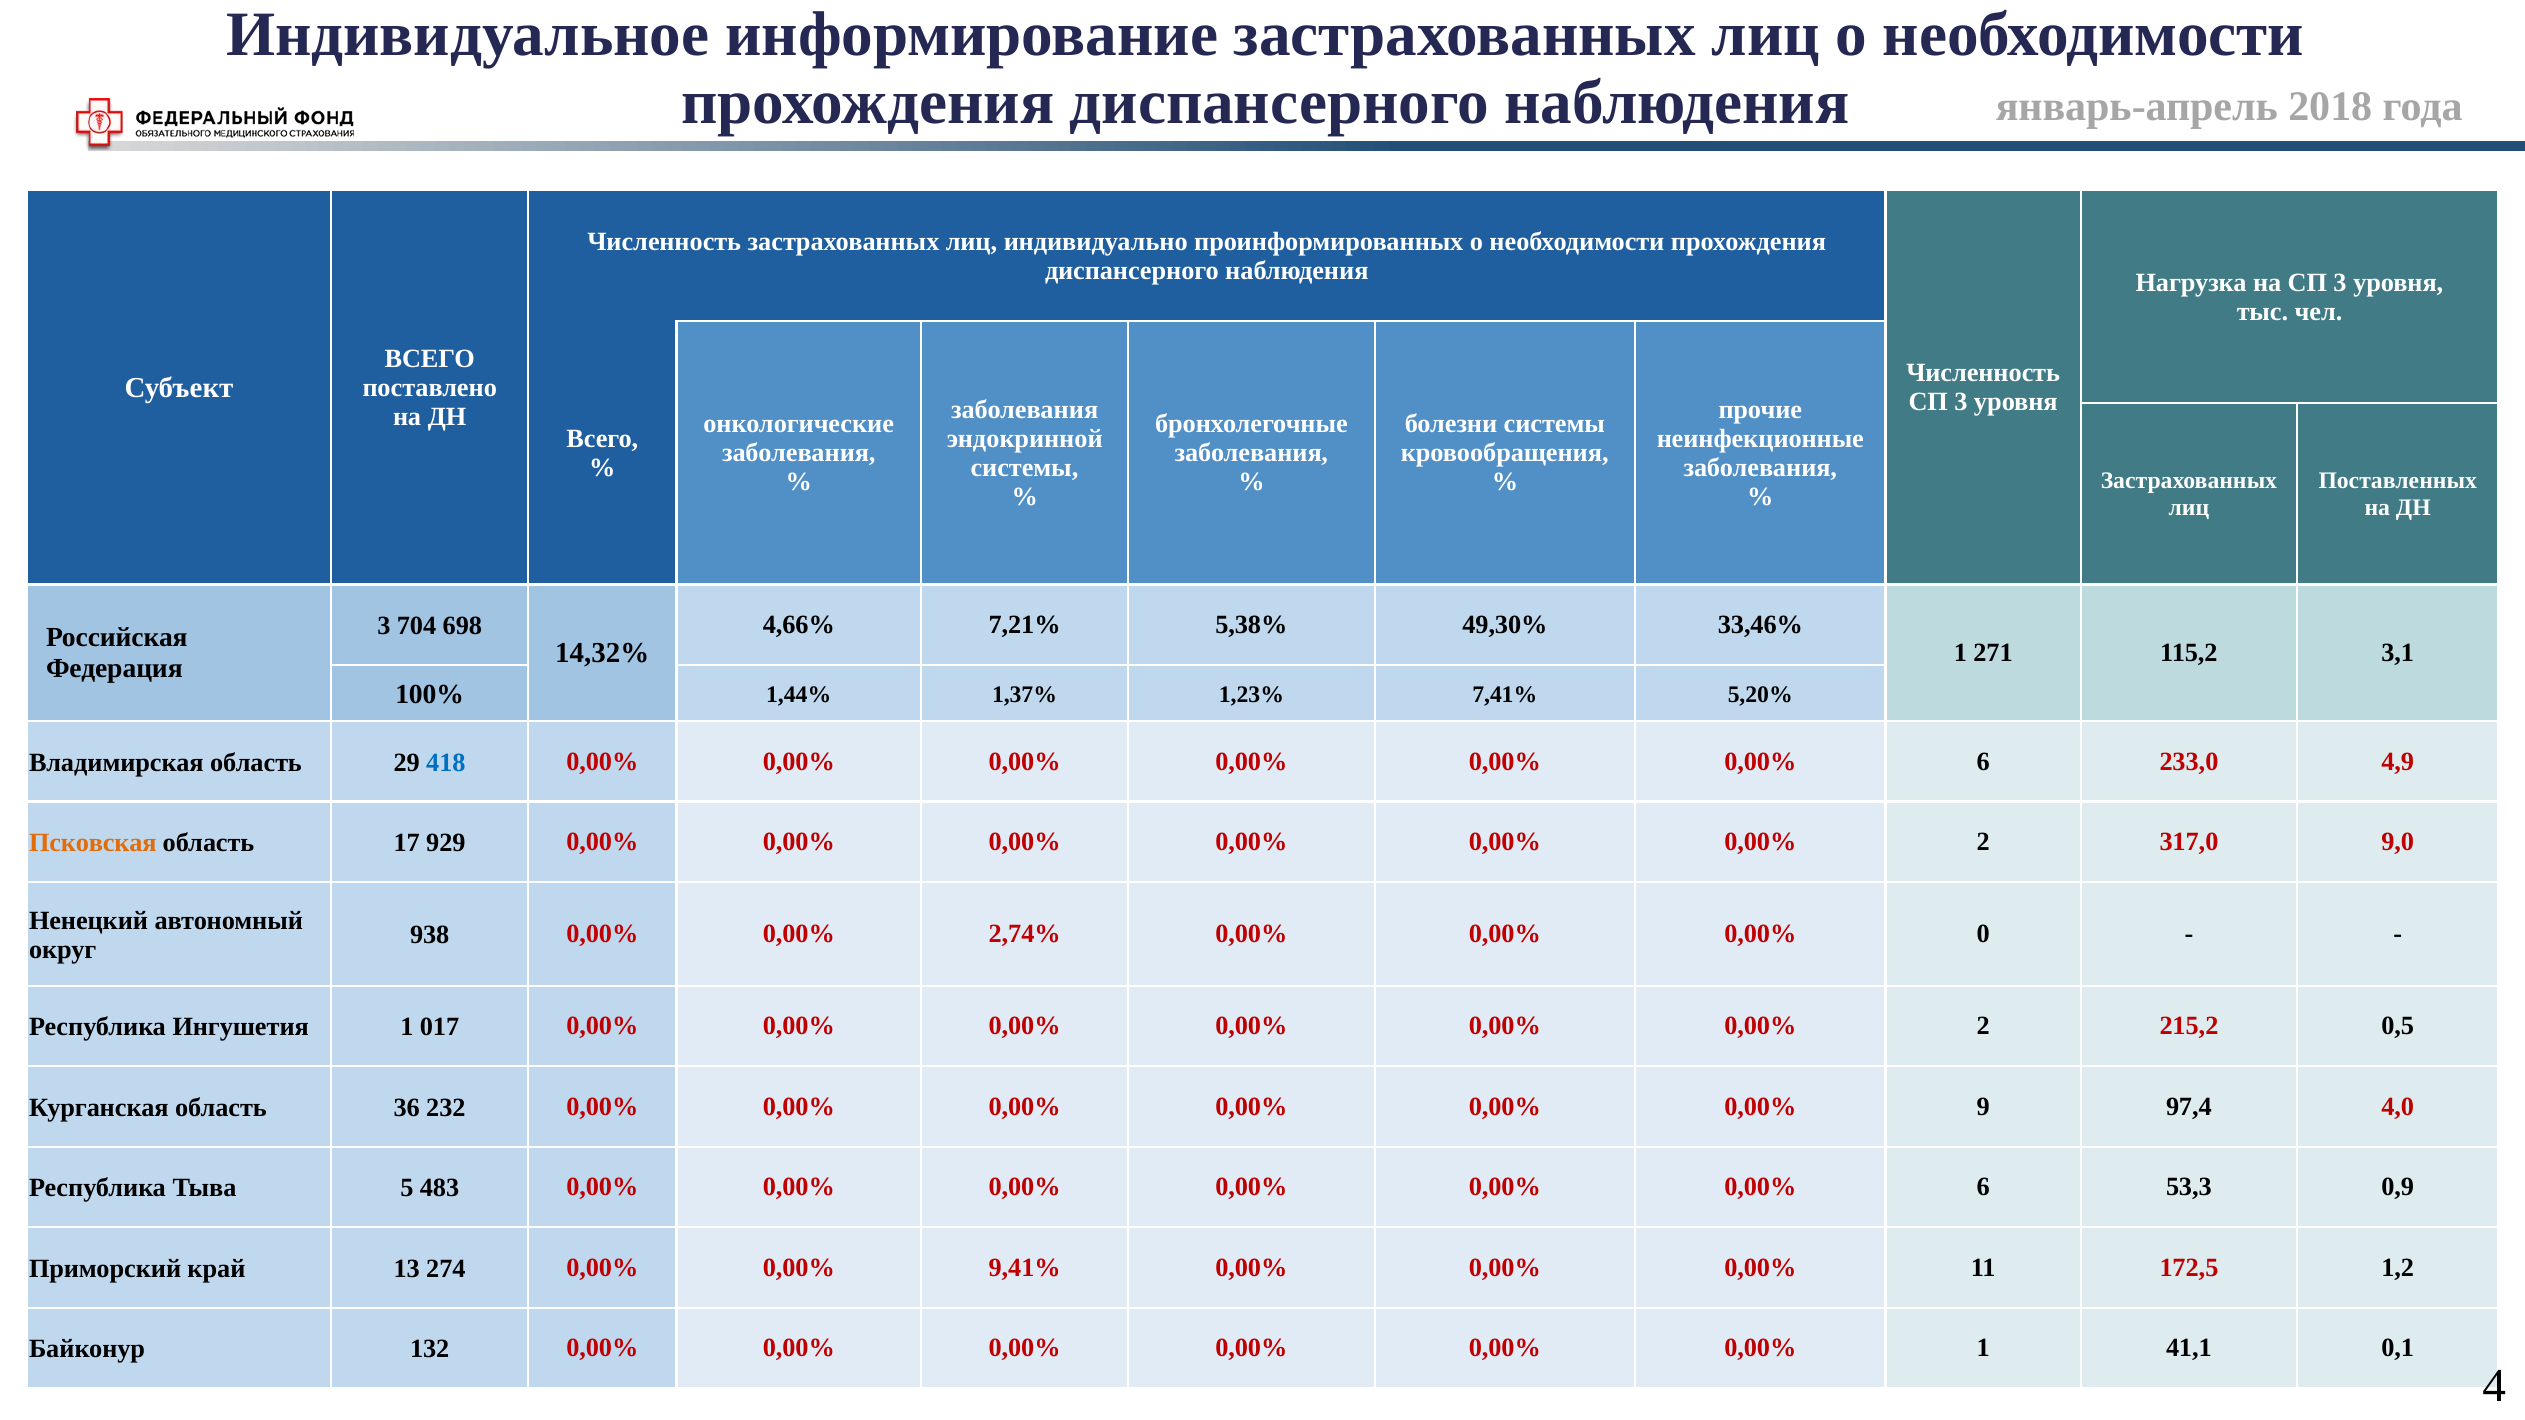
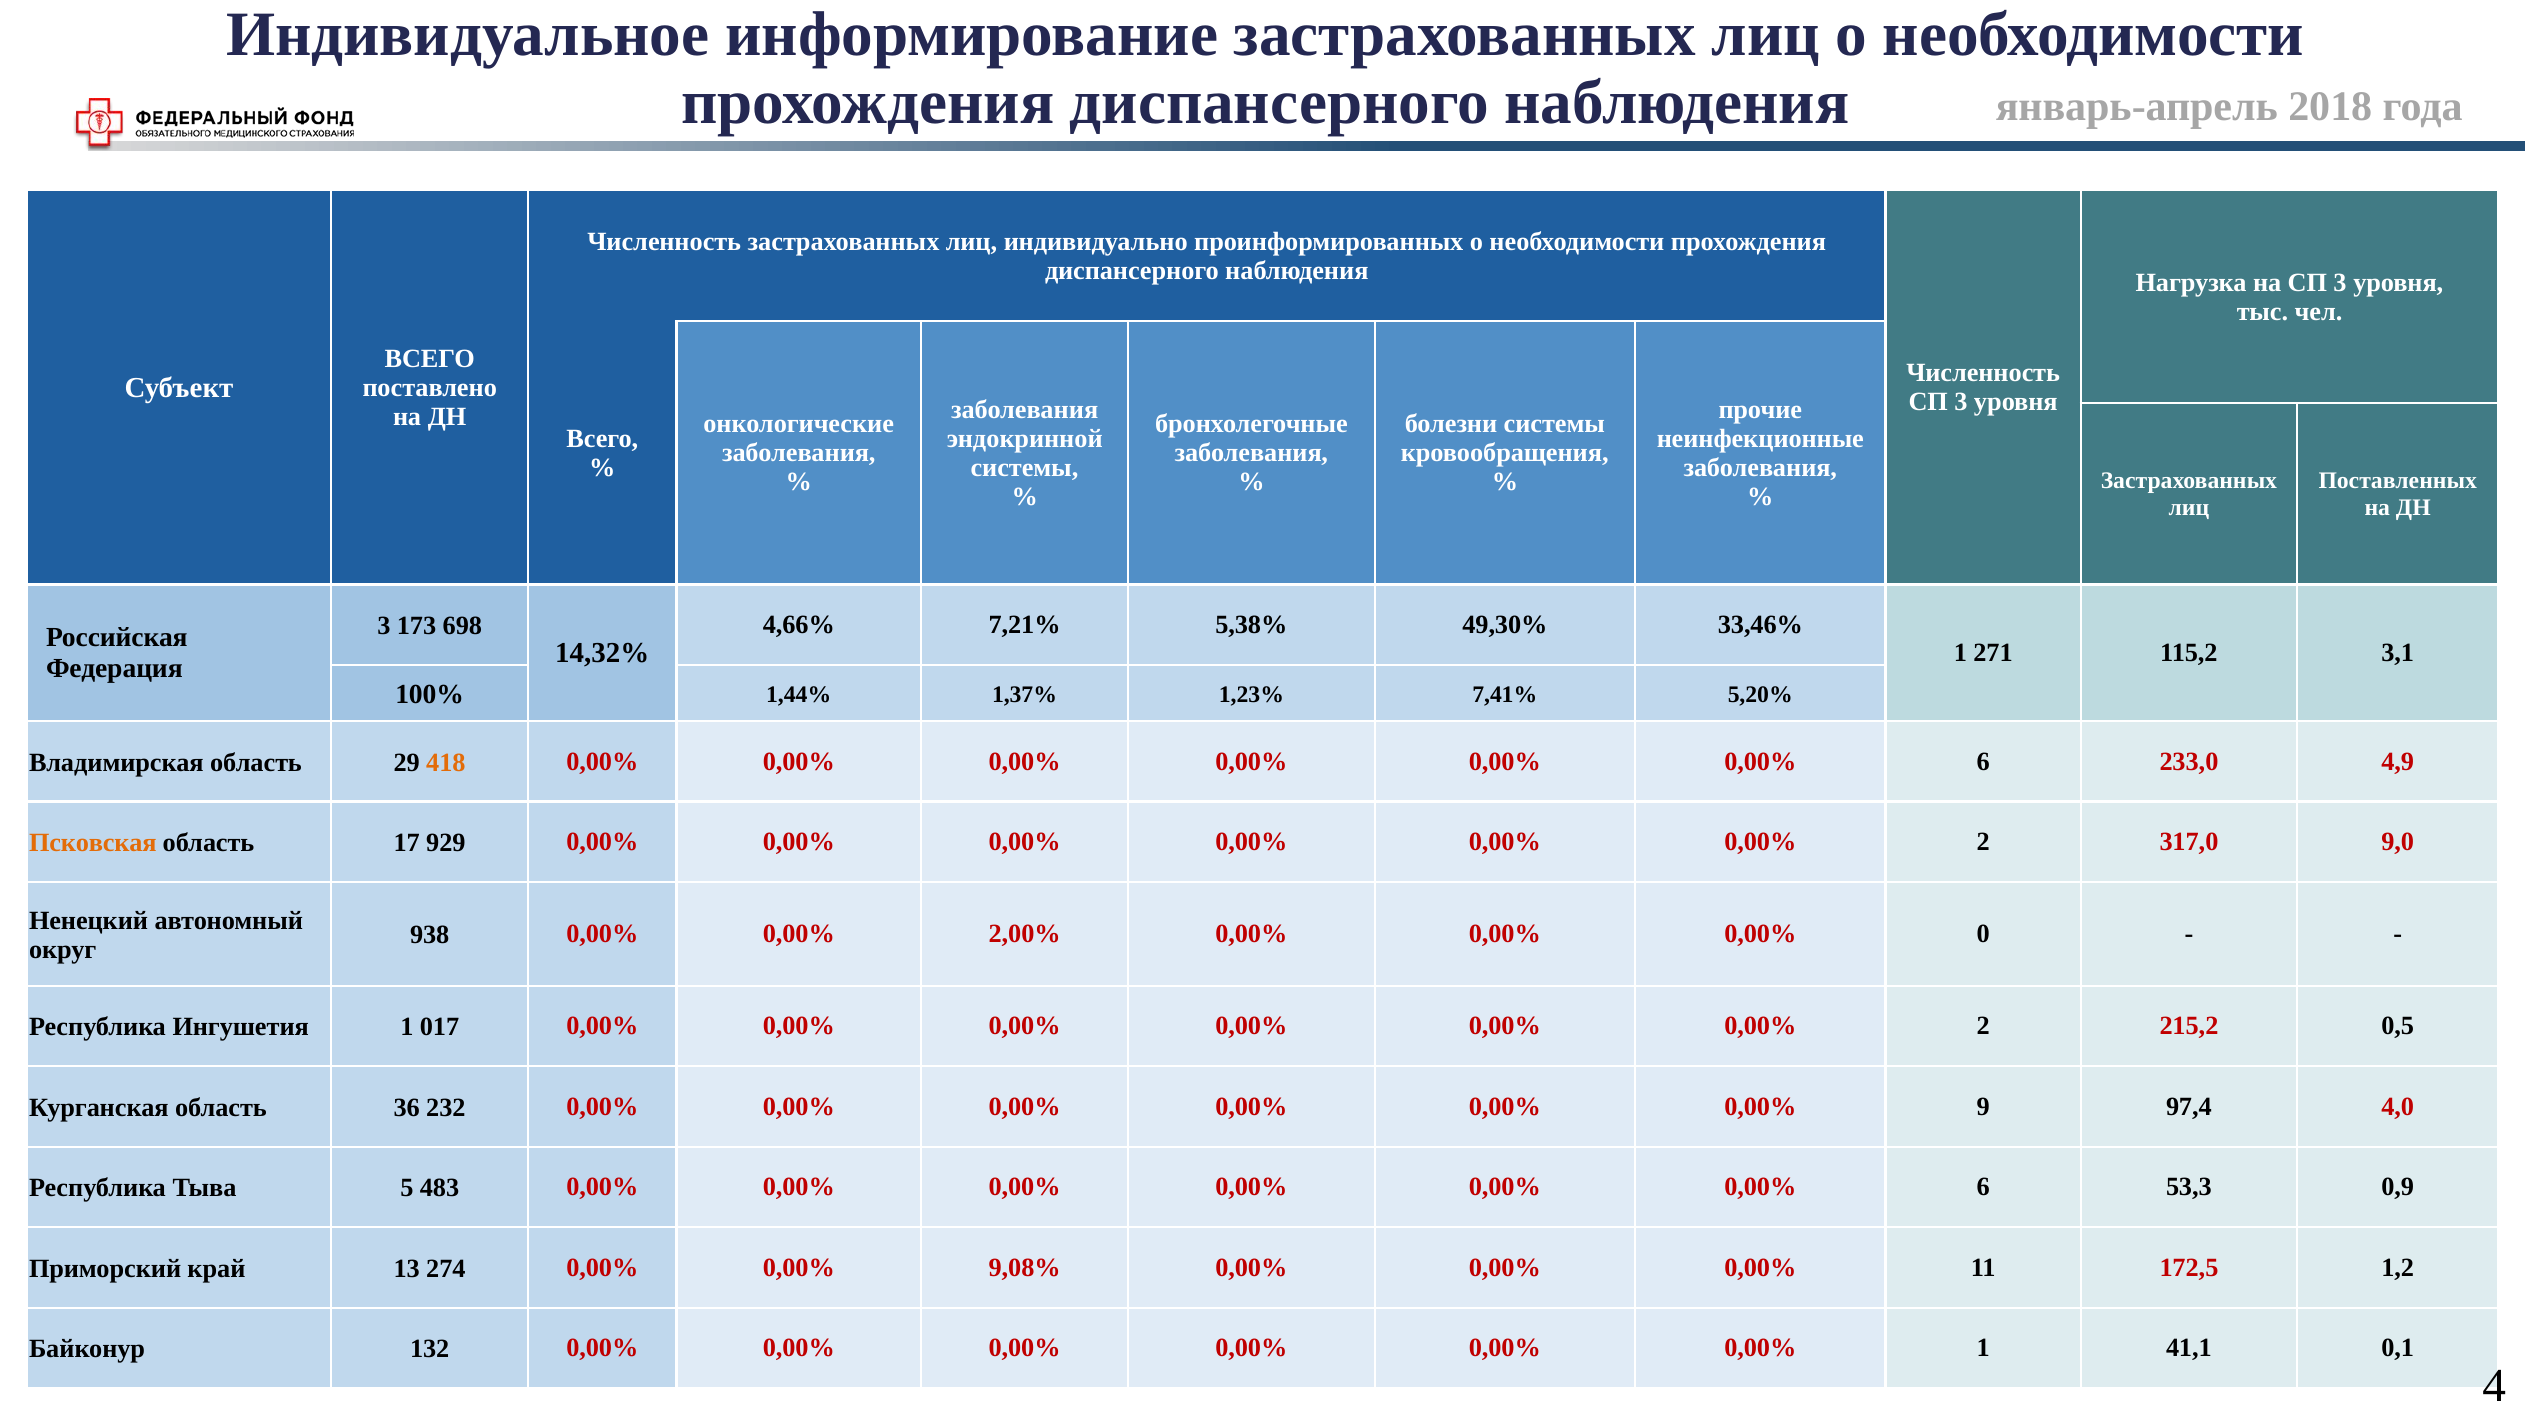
704: 704 -> 173 (416, 626)
418 colour: blue -> orange (446, 763)
2,74%: 2,74% -> 2,00% (1025, 934)
9,41%: 9,41% -> 9,08% (1025, 1268)
